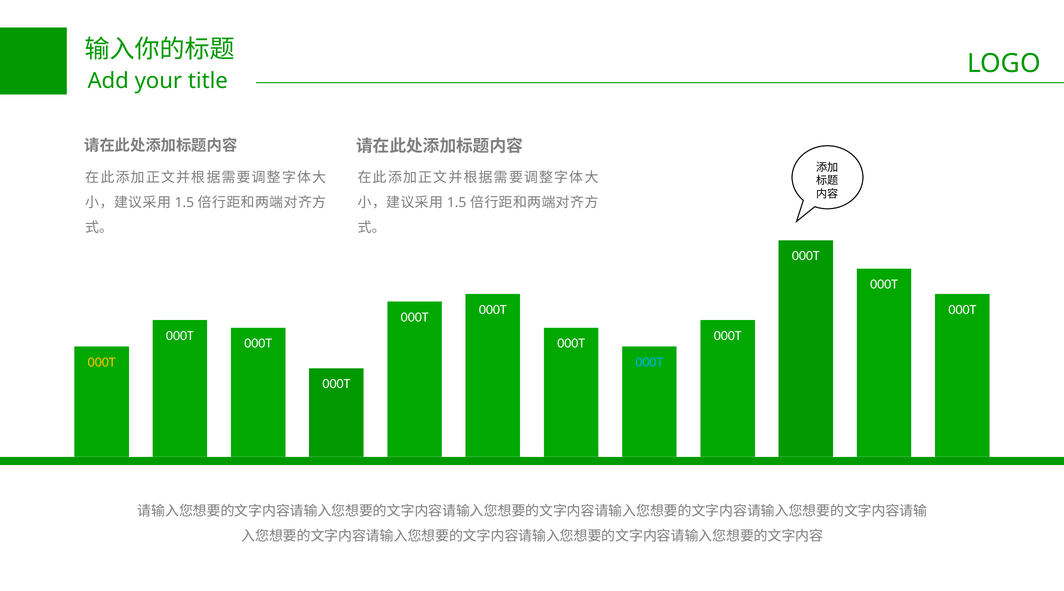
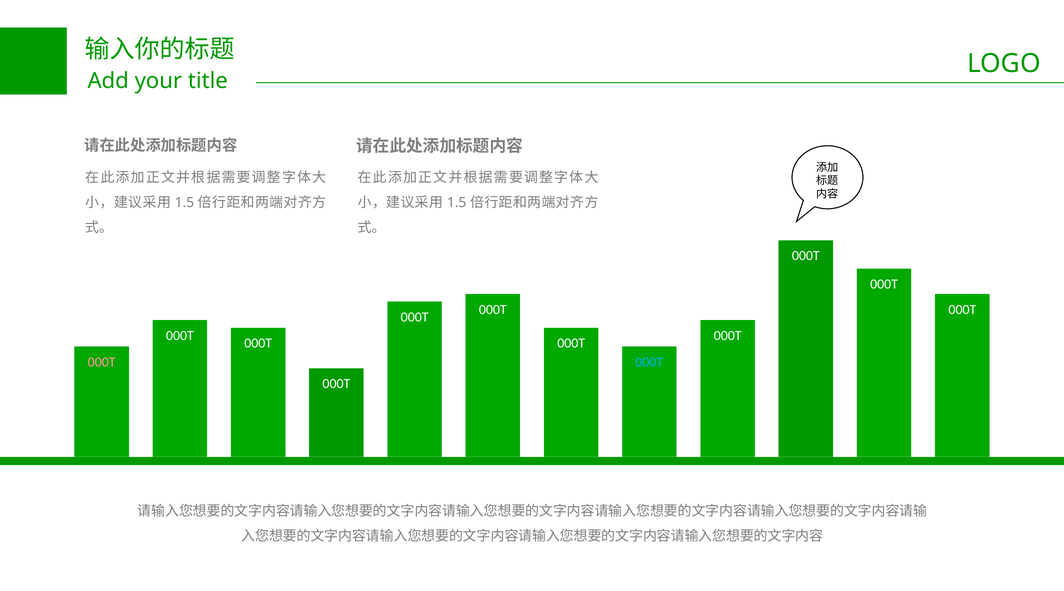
000T colour: yellow -> pink (102, 362)
